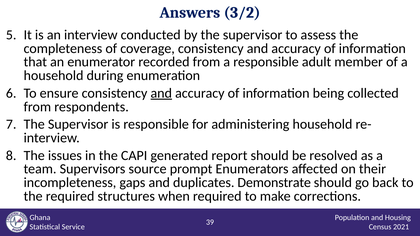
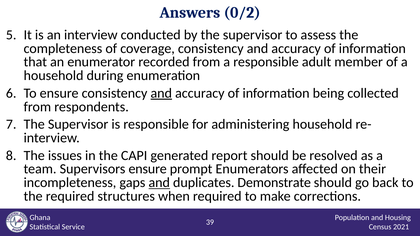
3/2: 3/2 -> 0/2 (242, 13)
Supervisors source: source -> ensure (148, 169)
and underline: none -> present (159, 183)
